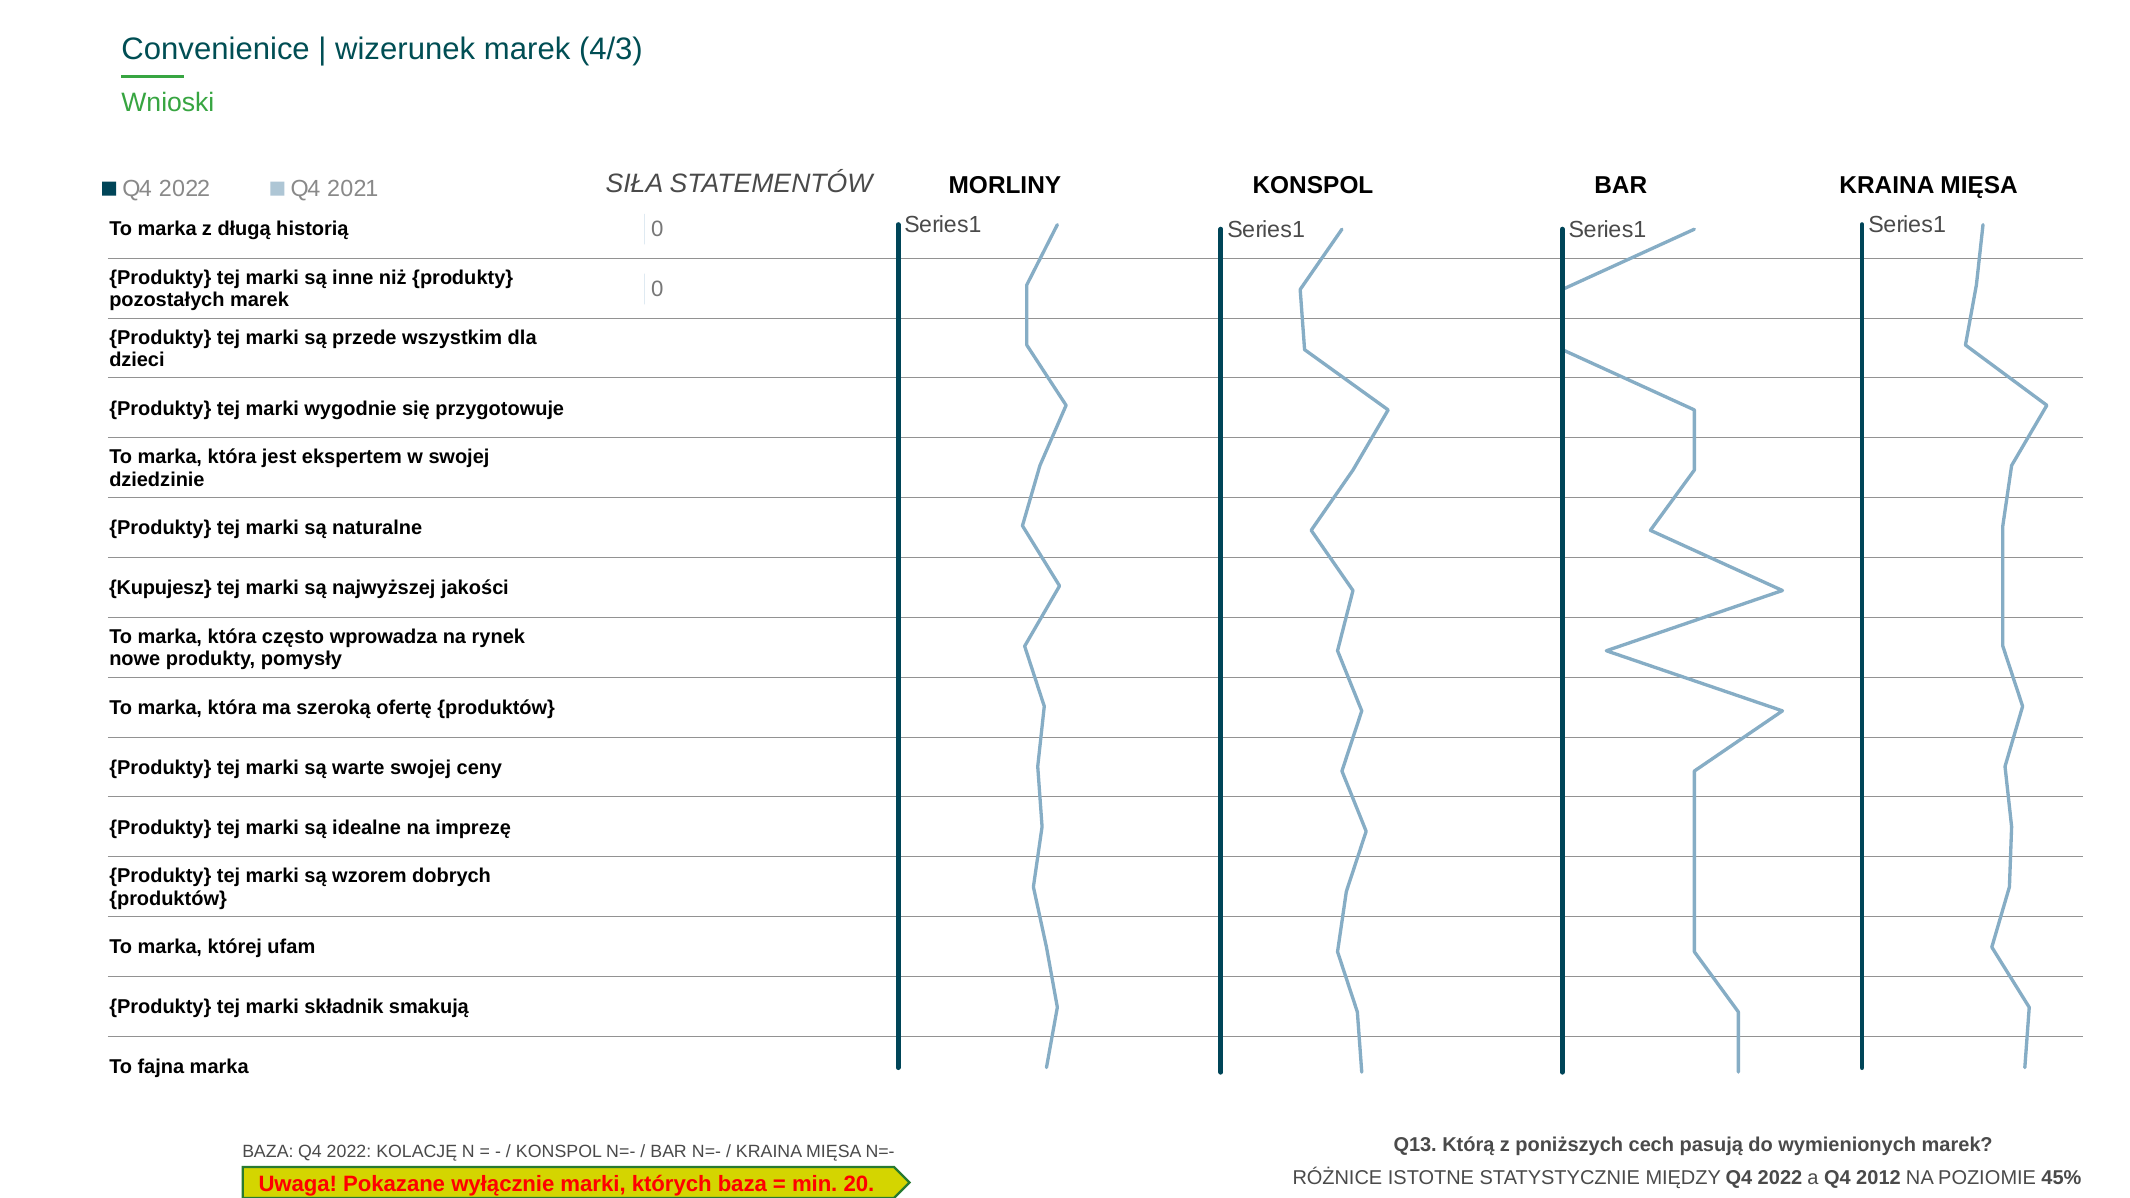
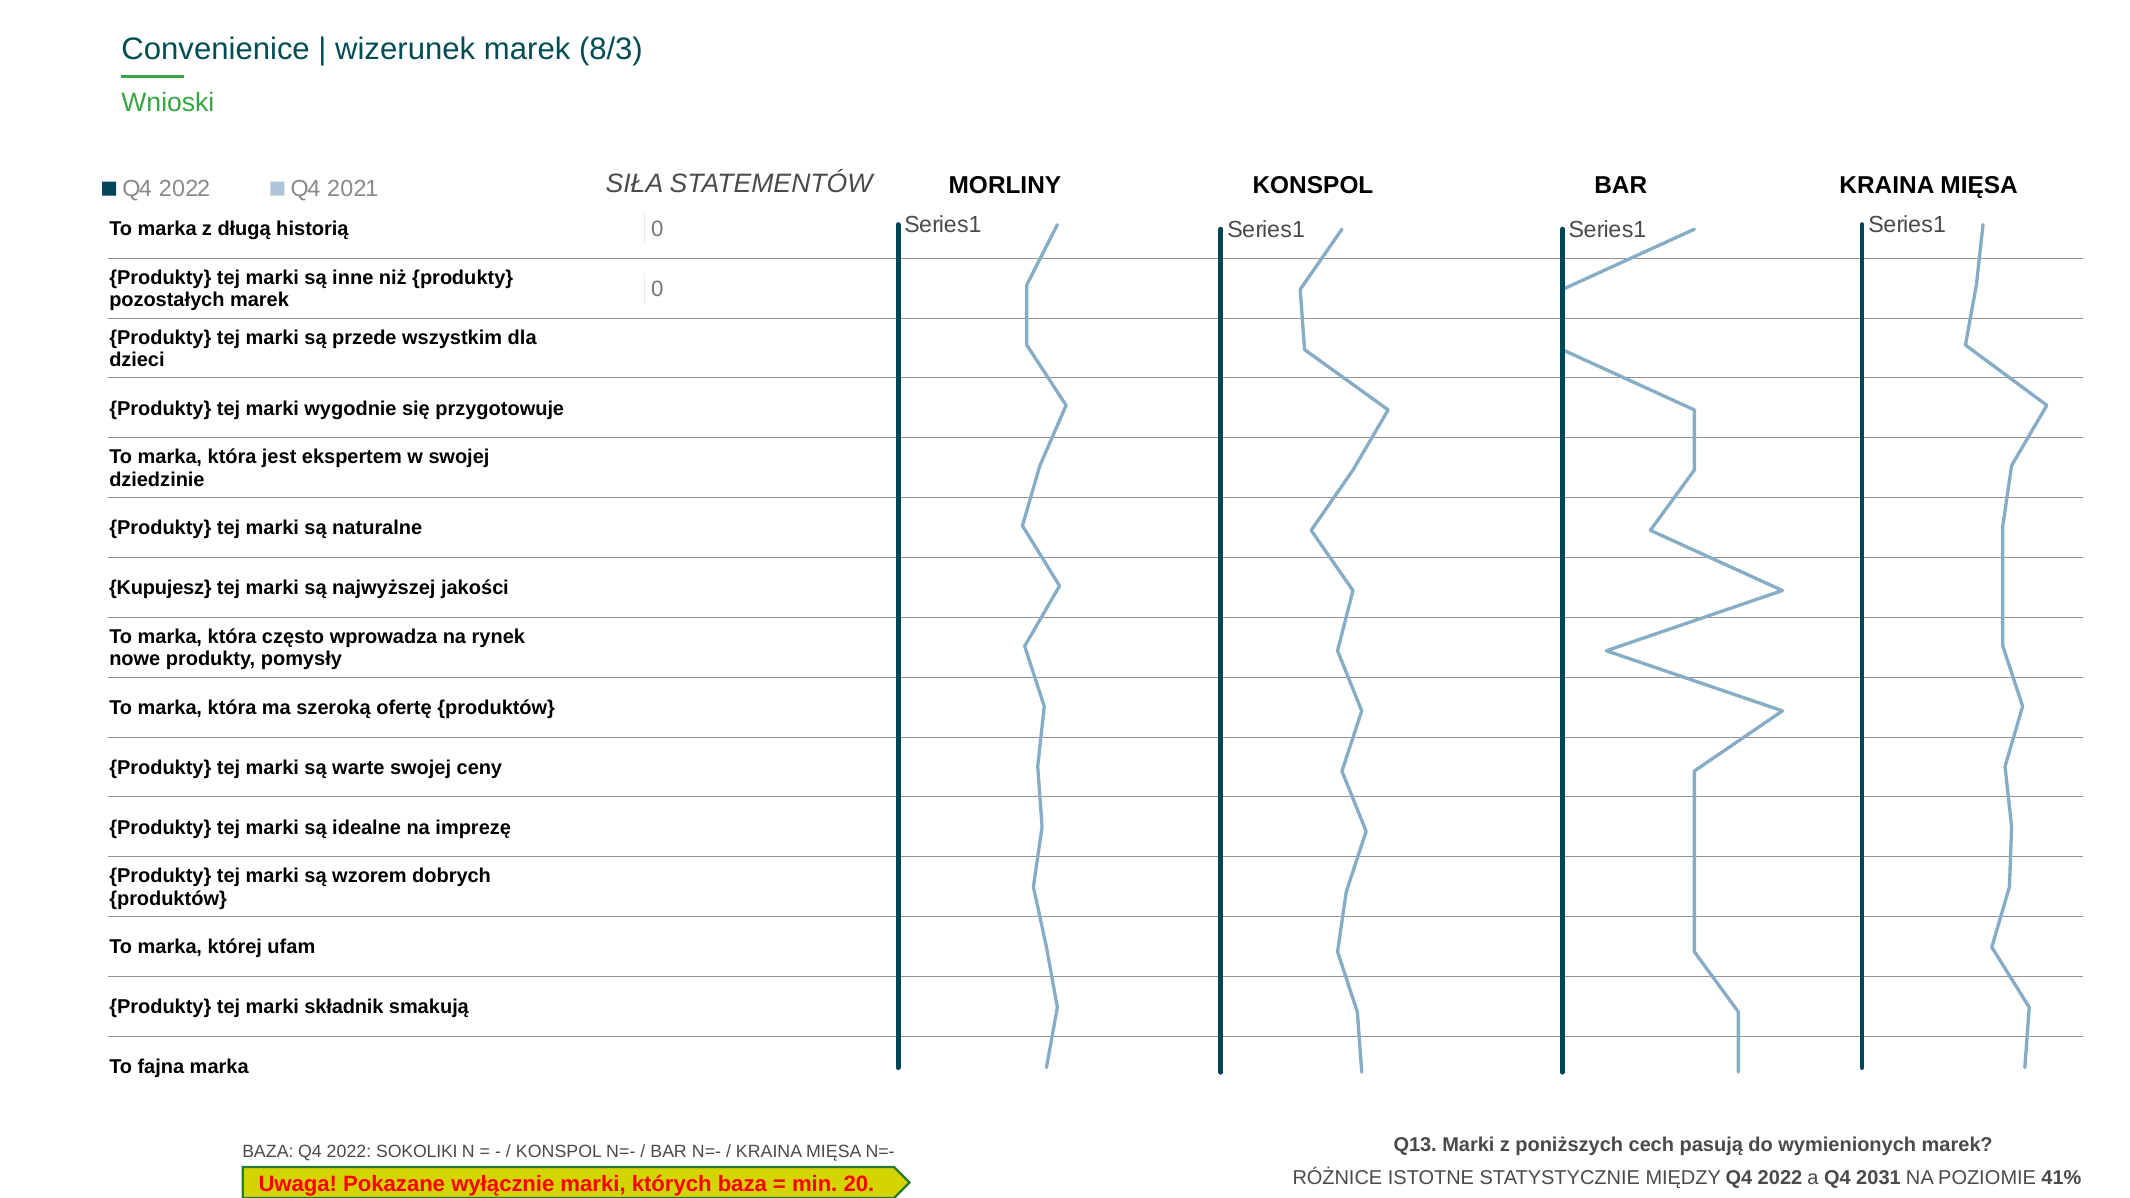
4/3: 4/3 -> 8/3 (611, 49)
KOLACJĘ: KOLACJĘ -> SOKOLIKI (417, 1152)
Q13 Którą: Którą -> Marki (1468, 1145)
2012: 2012 -> 2031 (1878, 1178)
45%: 45% -> 41% (2061, 1178)
